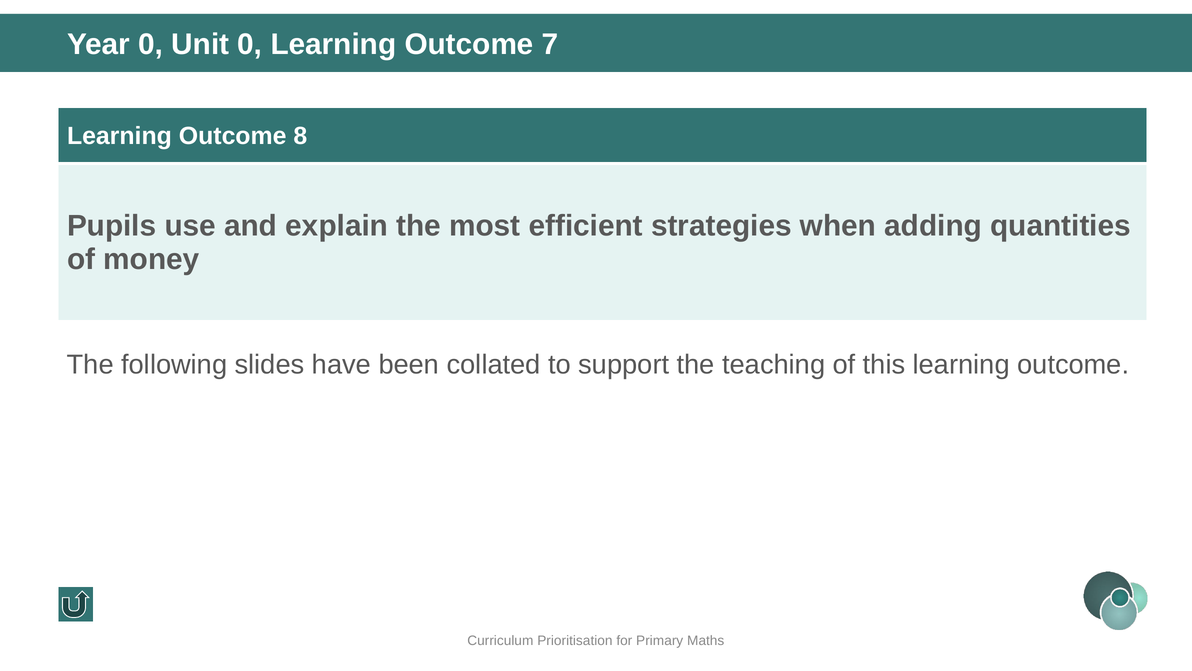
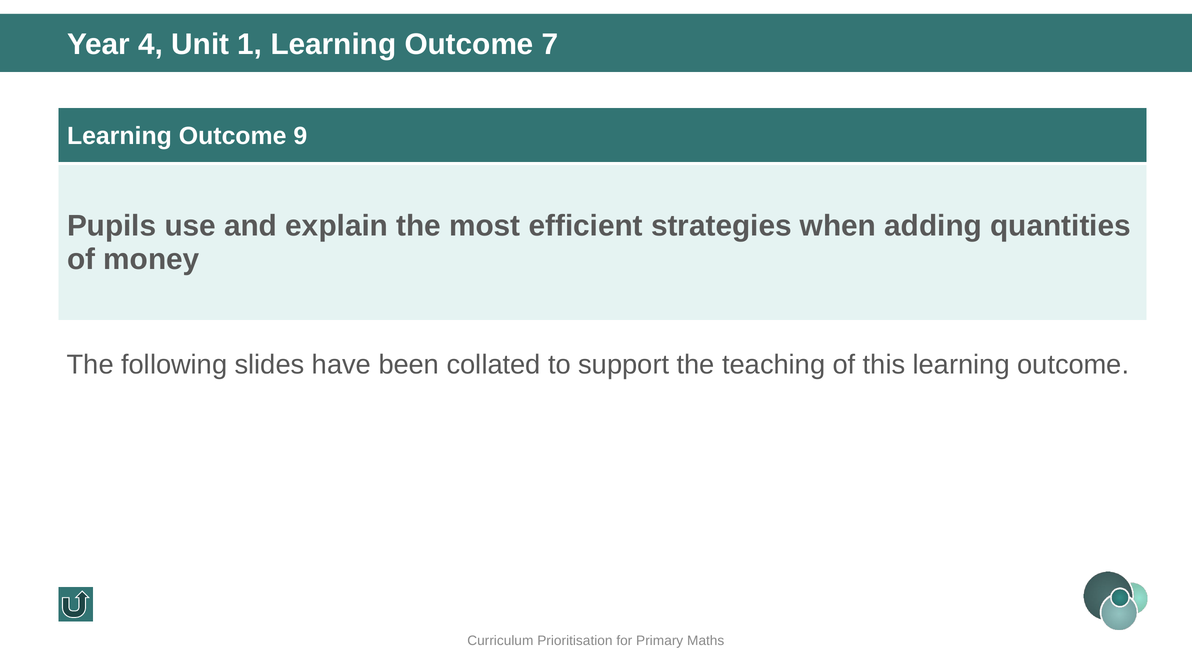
Year 0: 0 -> 4 (151, 44)
Unit 0: 0 -> 1 (250, 44)
8: 8 -> 9 (300, 136)
